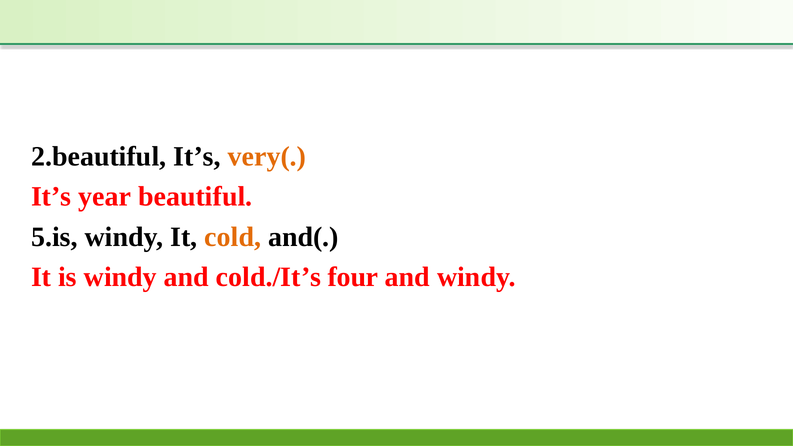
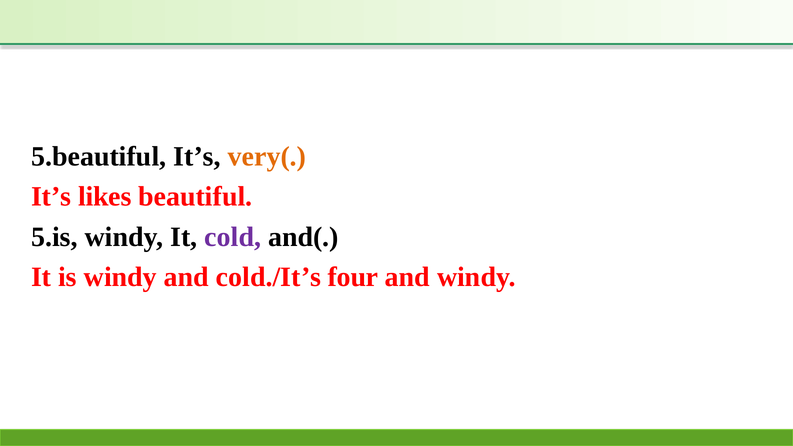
2.beautiful: 2.beautiful -> 5.beautiful (99, 156)
year: year -> likes (105, 196)
cold colour: orange -> purple (233, 237)
